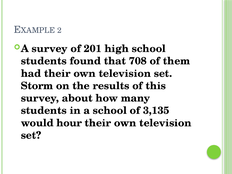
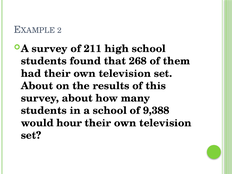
201: 201 -> 211 (93, 49)
708: 708 -> 268 (138, 61)
Storm: Storm -> About (37, 86)
3,135: 3,135 -> 9,388 (156, 111)
